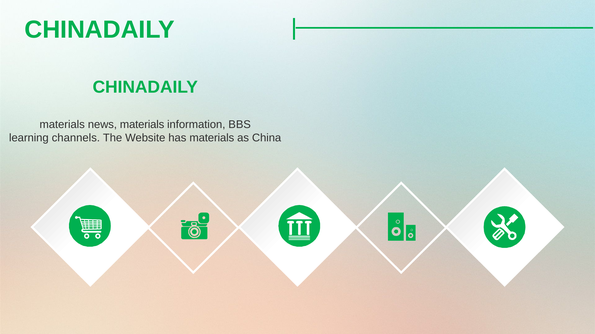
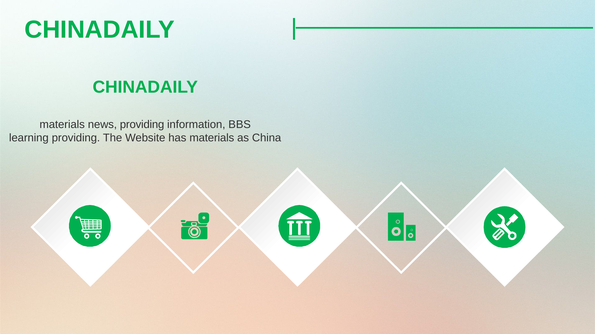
news materials: materials -> providing (142, 125)
learning channels: channels -> providing (76, 138)
